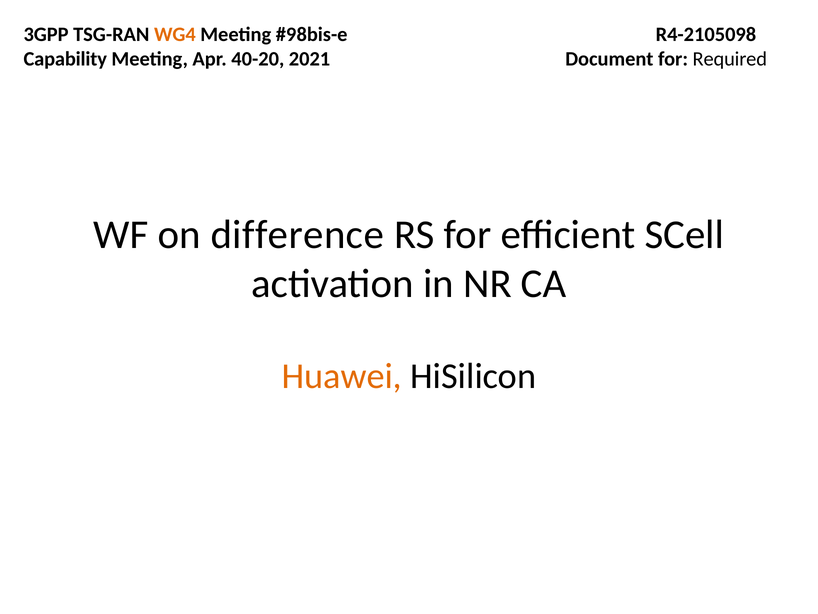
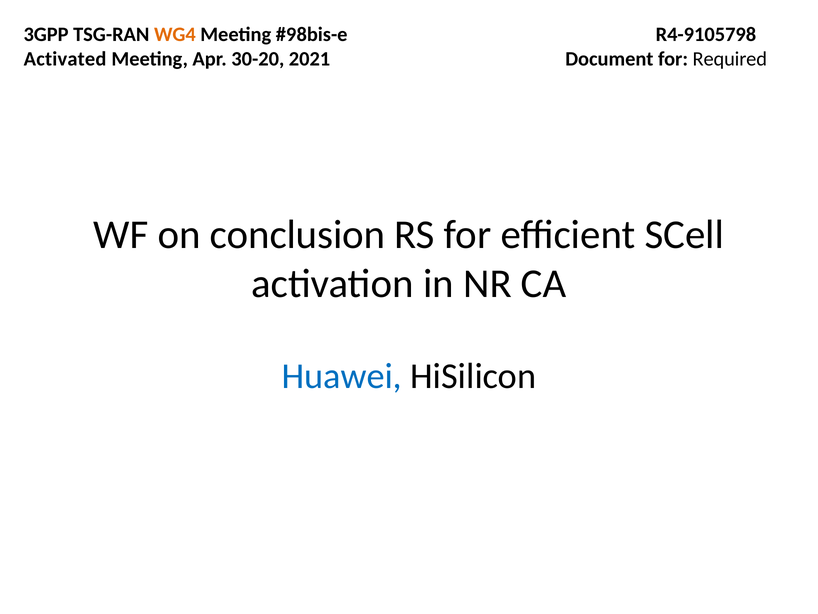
R4-2105098: R4-2105098 -> R4-9105798 (706, 35)
Capability: Capability -> Activated (65, 59)
40-20: 40-20 -> 30-20 (258, 59)
difference: difference -> conclusion (298, 235)
Huawei colour: orange -> blue (342, 376)
